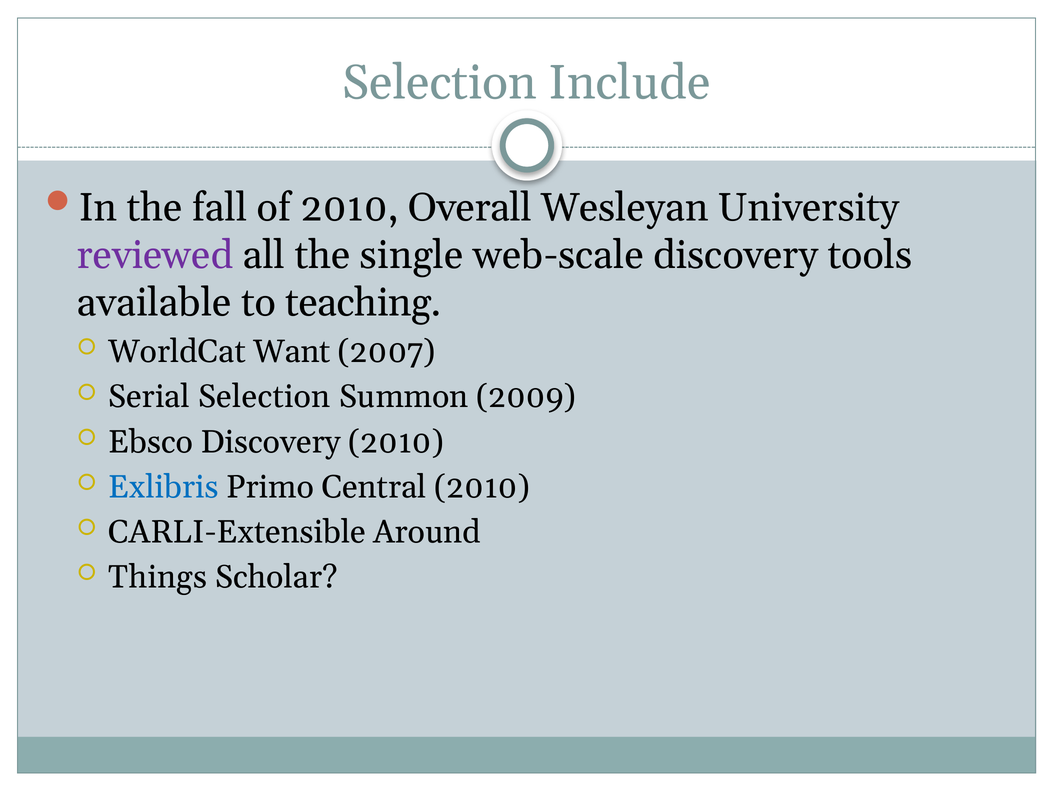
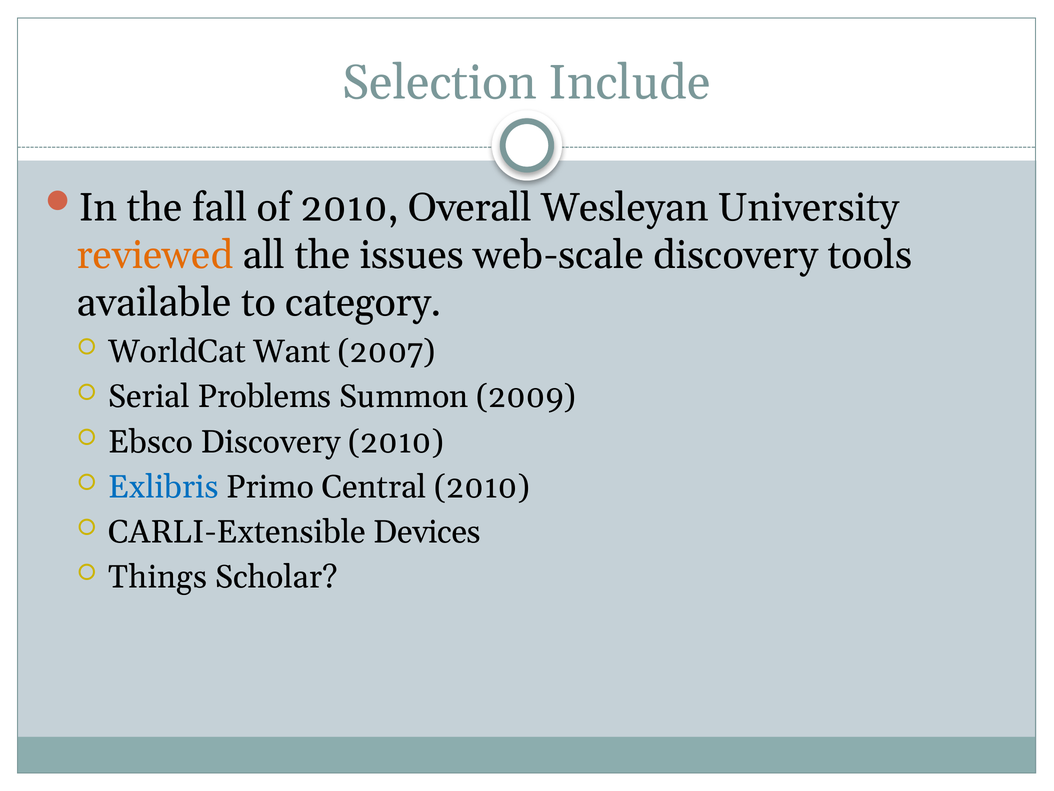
reviewed colour: purple -> orange (155, 255)
single: single -> issues (412, 255)
teaching: teaching -> category (363, 303)
Serial Selection: Selection -> Problems (265, 397)
Around: Around -> Devices (427, 532)
